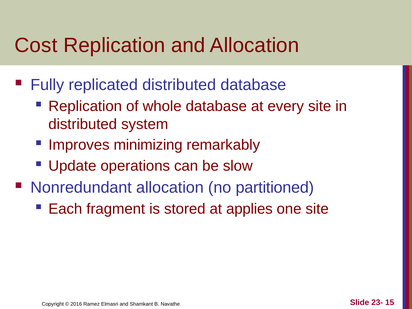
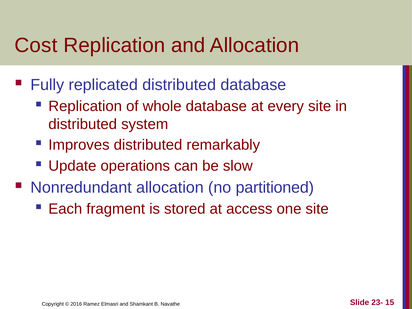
Improves minimizing: minimizing -> distributed (148, 145)
applies: applies -> access (249, 209)
